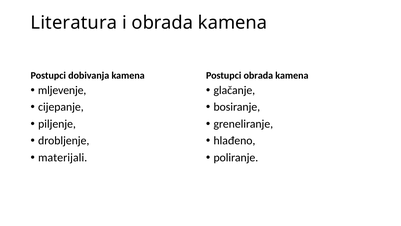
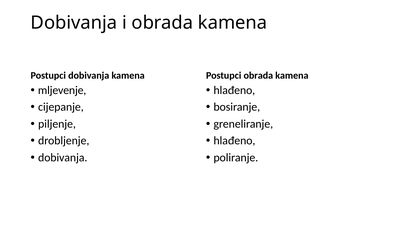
Literatura: Literatura -> Dobivanja (74, 23)
glačanje: glačanje -> hlađeno (234, 90)
materijali: materijali -> dobivanja (63, 157)
